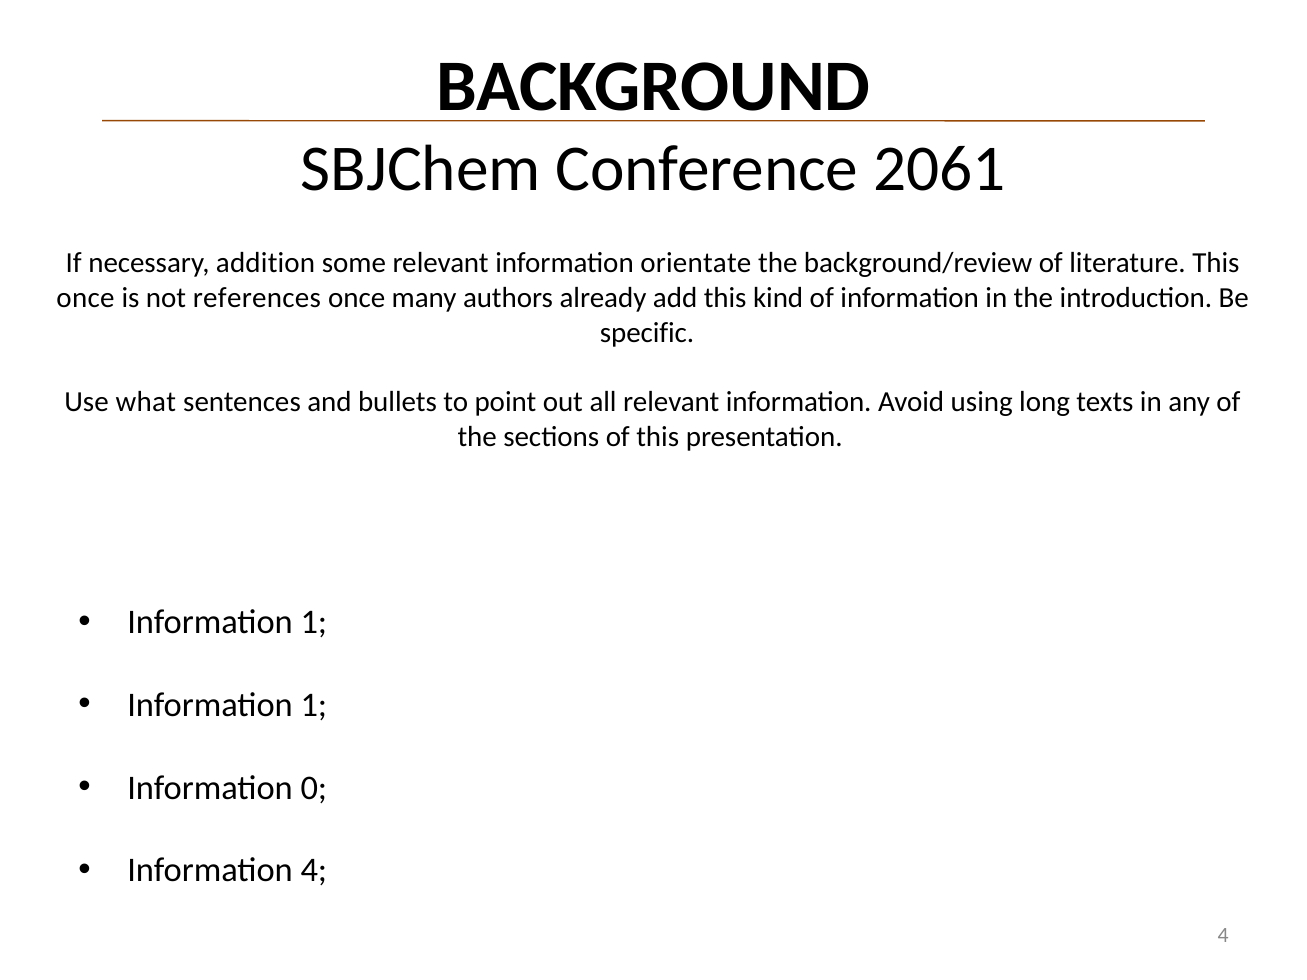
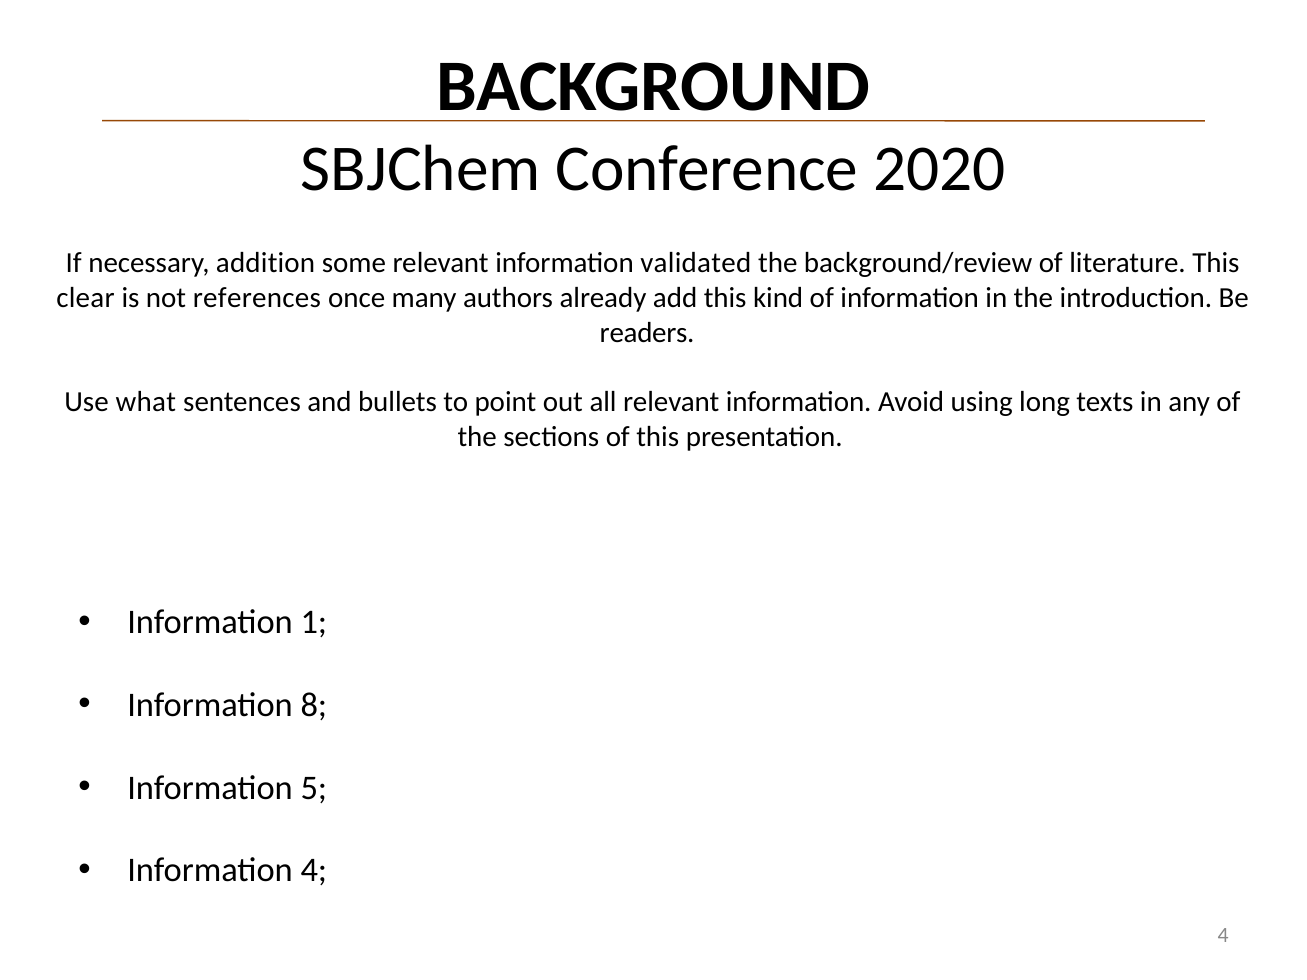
2061: 2061 -> 2020 (939, 169)
orientate: orientate -> validated (696, 263)
once: once -> clear (86, 298)
specific: specific -> readers (647, 333)
1: 1 -> 8 (314, 705)
0: 0 -> 5 (314, 788)
